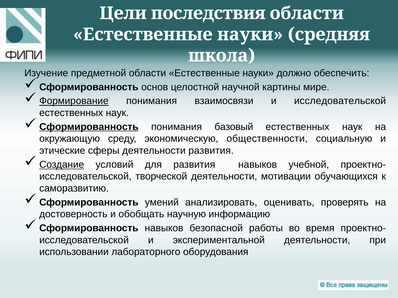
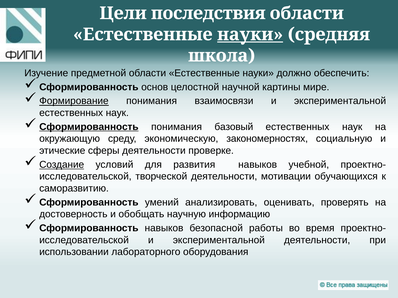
науки underline: none -> present (250, 35)
взаимосвязи и исследовательской: исследовательской -> экспериментальной (340, 101)
общественности: общественности -> закономерностях (267, 139)
деятельности развития: развития -> проверке (211, 151)
